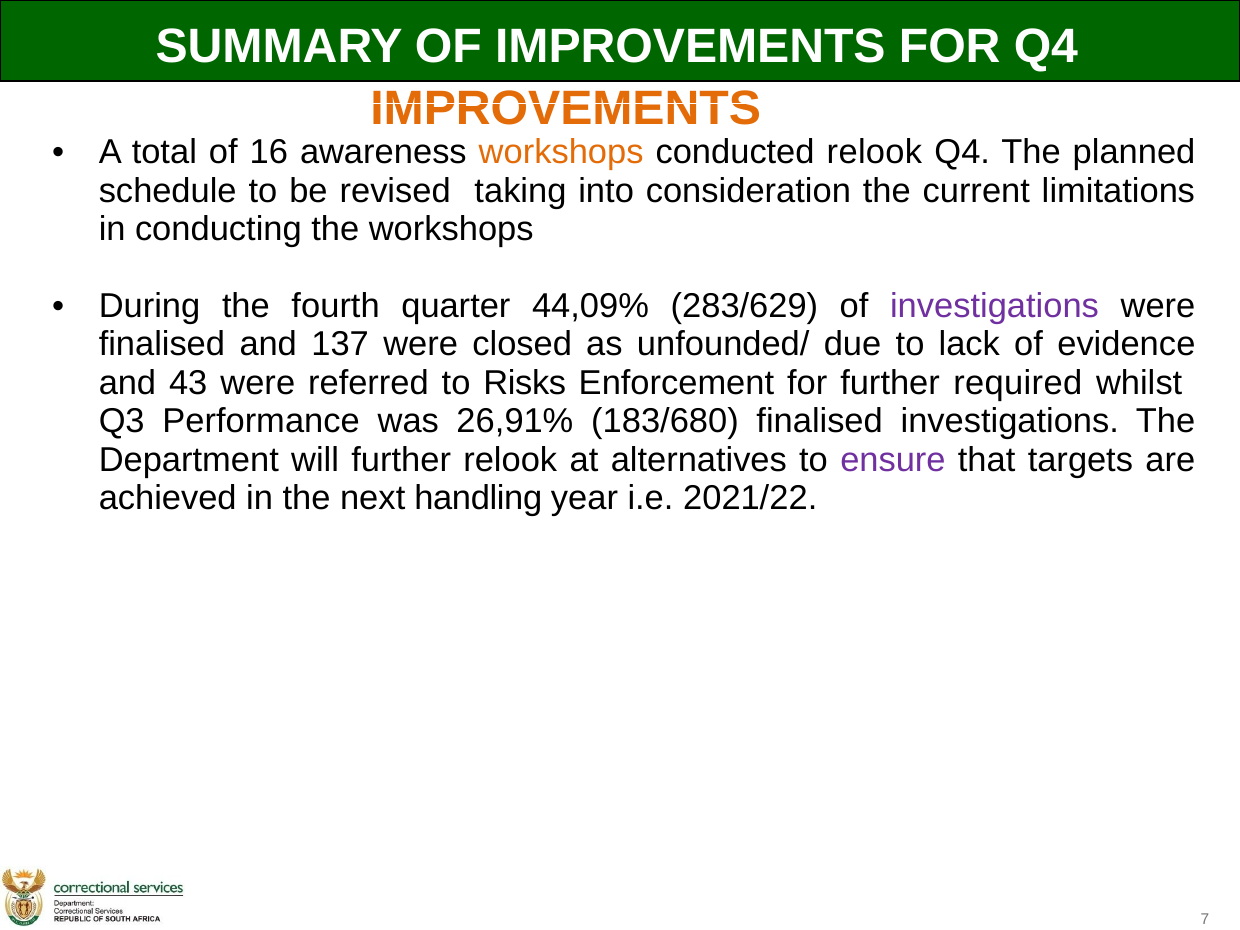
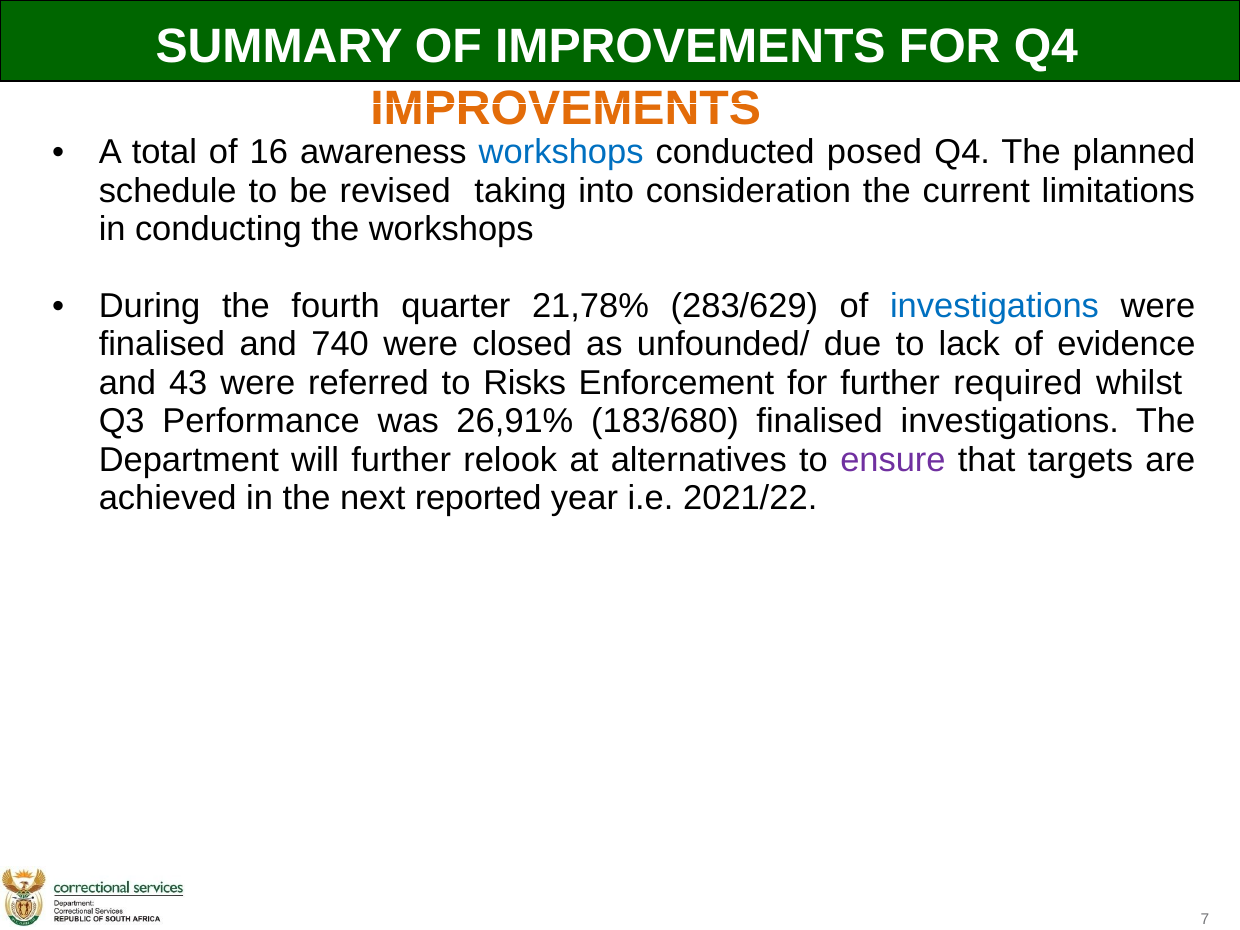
workshops colour: orange -> blue (561, 153)
conducted relook: relook -> posed (874, 153)
44,09%: 44,09% -> 21,78% (590, 306)
investigations colour: purple -> blue (994, 306)
137: 137 -> 740 (340, 345)
handling: handling -> reported (478, 498)
